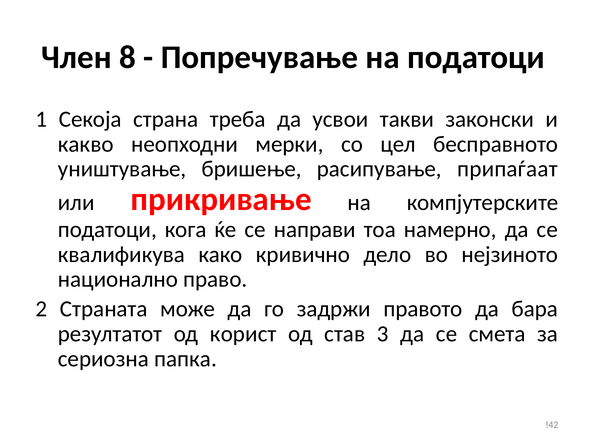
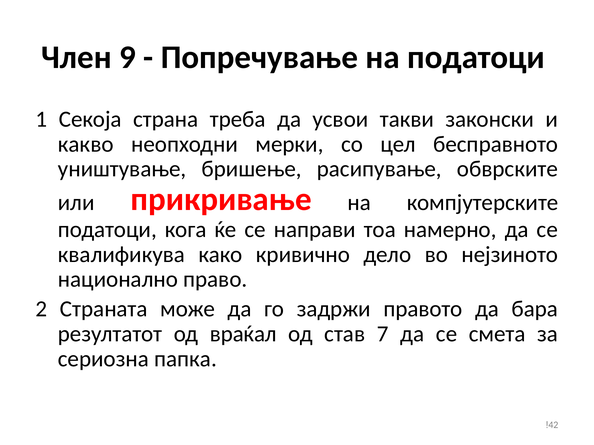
8: 8 -> 9 (128, 57)
припаѓаат: припаѓаат -> обврските (508, 169)
корист: корист -> враќал (243, 334)
3: 3 -> 7 (383, 334)
